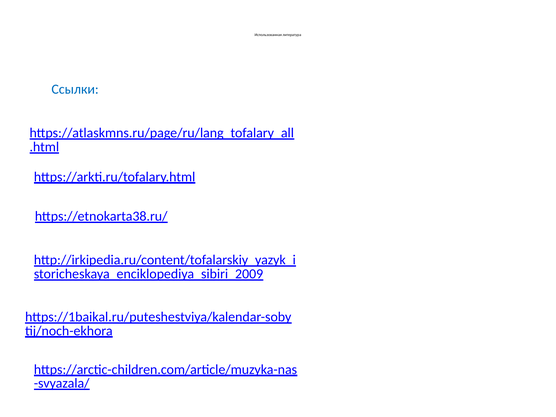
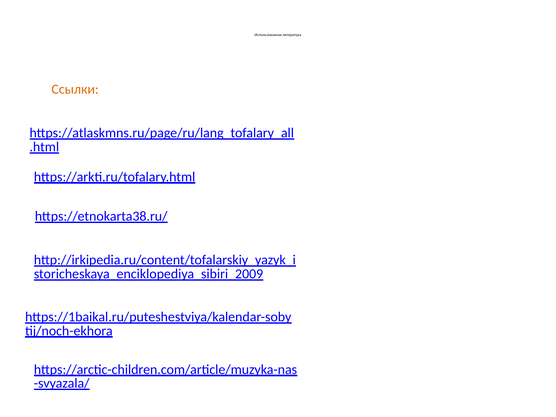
Ссылки colour: blue -> orange (75, 89)
